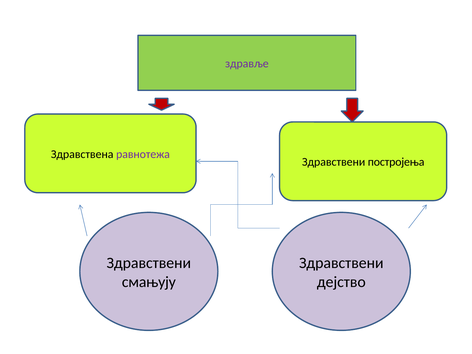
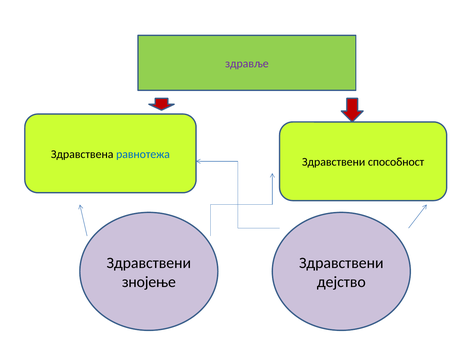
равнотежа colour: purple -> blue (143, 154)
постројења: постројења -> способност (396, 162)
смањују: смањују -> знојење (149, 282)
